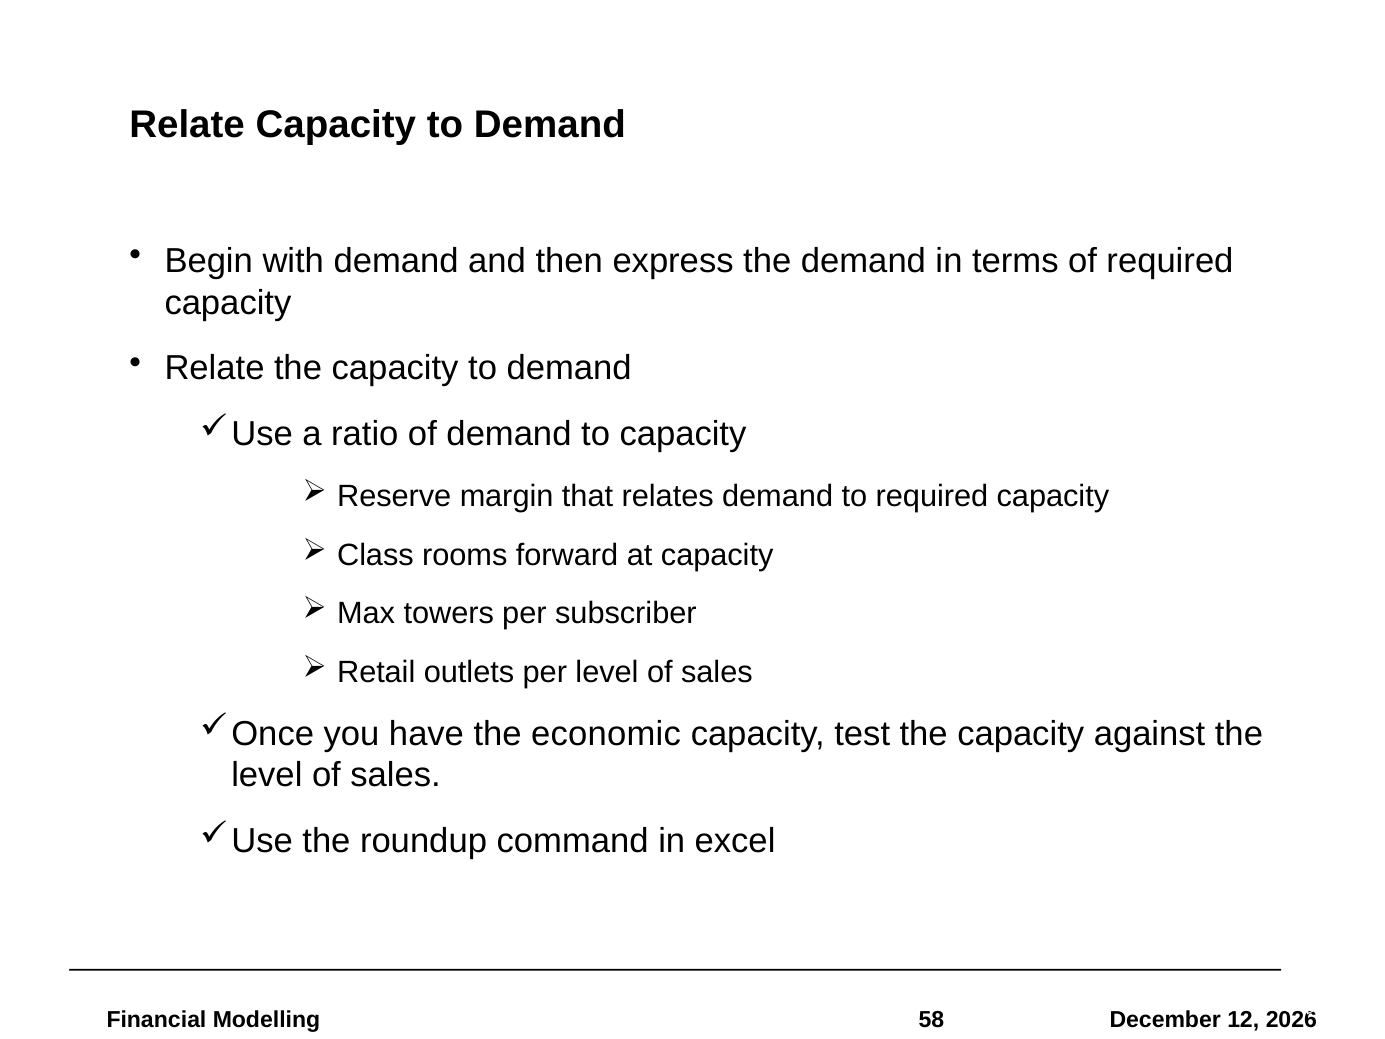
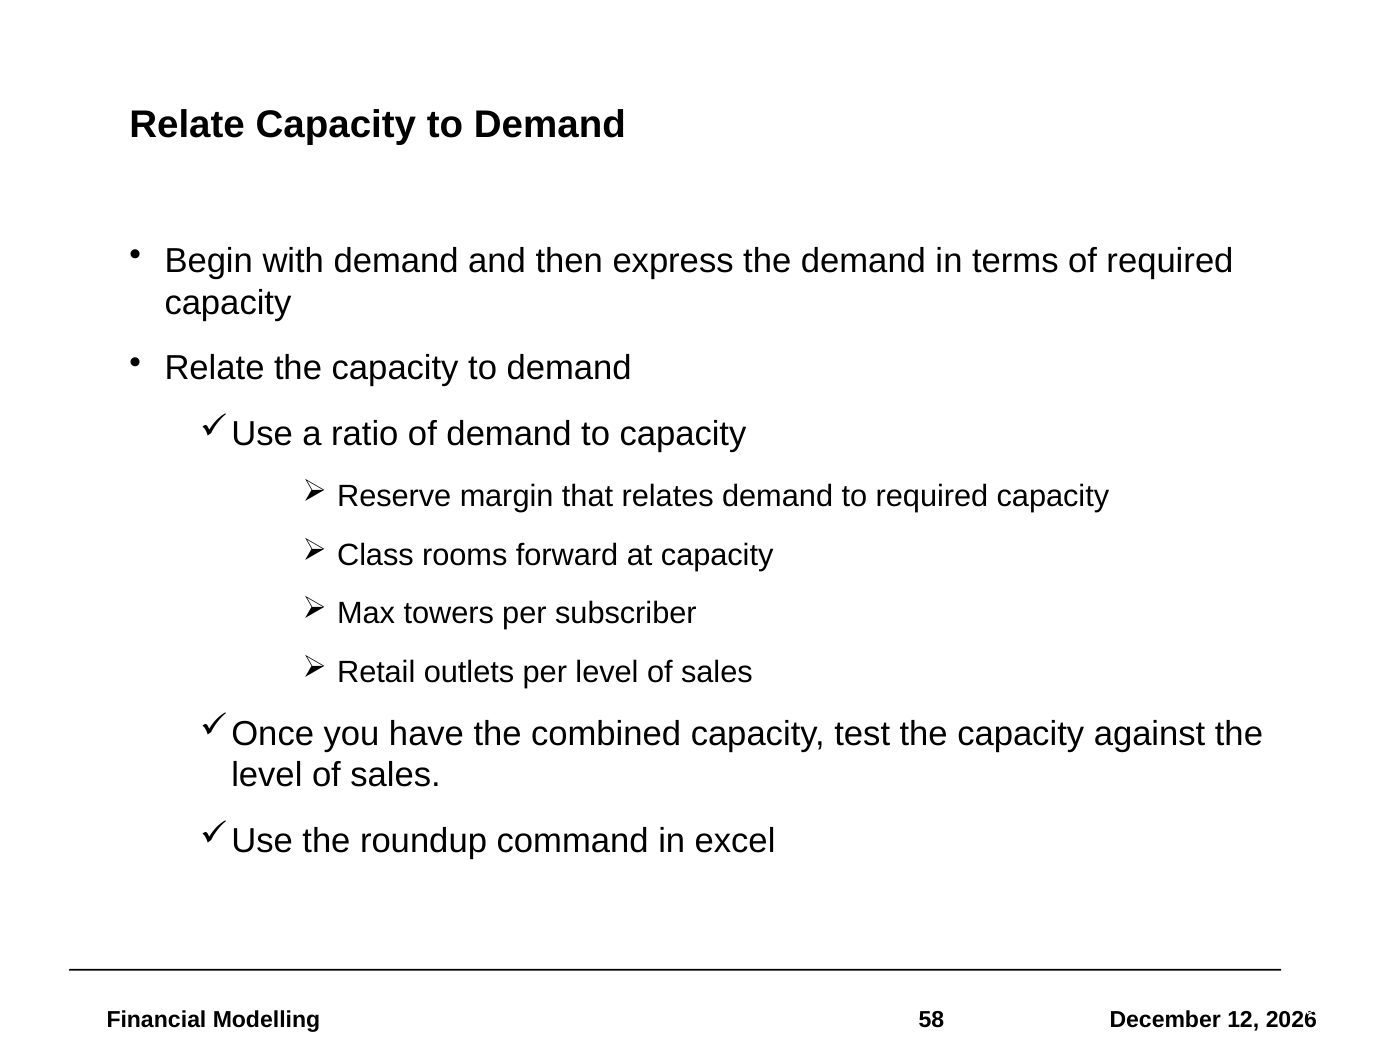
economic: economic -> combined (606, 734)
